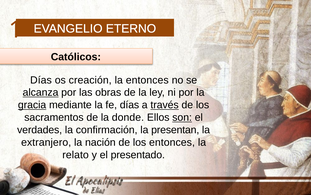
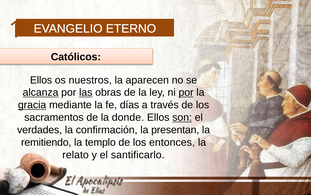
Días: Días -> Ellos (41, 80)
creación: creación -> nuestros (90, 80)
la entonces: entonces -> aparecen (147, 80)
las underline: none -> present (86, 92)
por underline: none -> present (186, 92)
través underline: present -> none (165, 105)
extranjero: extranjero -> remitiendo (46, 142)
nación: nación -> templo (100, 142)
presentado: presentado -> santificarlo (138, 154)
